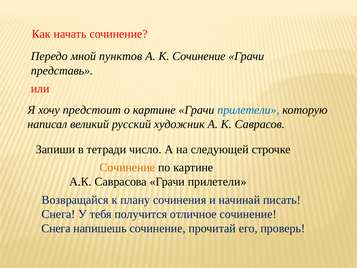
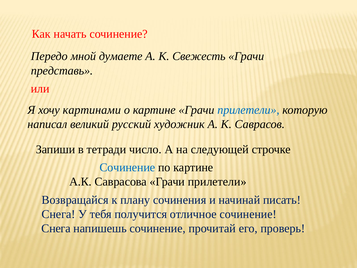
пунктов: пунктов -> думаете (121, 56)
К Сочинение: Сочинение -> Свежесть (199, 56)
предстоит: предстоит -> картинами (92, 110)
Сочинение colour: orange -> blue (127, 167)
